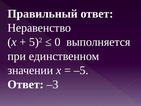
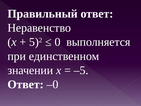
–3: –3 -> –0 (52, 84)
